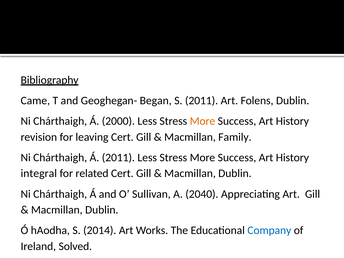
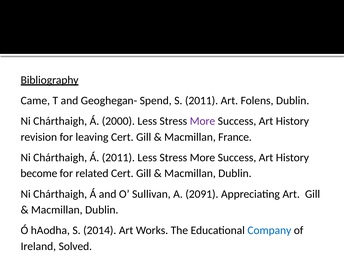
Began: Began -> Spend (156, 101)
More colour: orange -> purple (202, 121)
Family: Family -> France (235, 137)
integral: integral -> become (39, 173)
2040: 2040 -> 2091 (202, 194)
